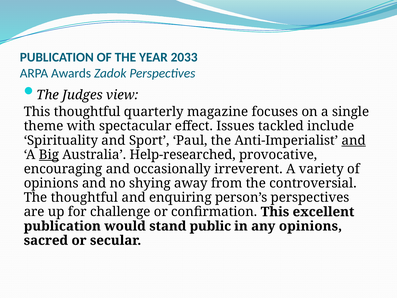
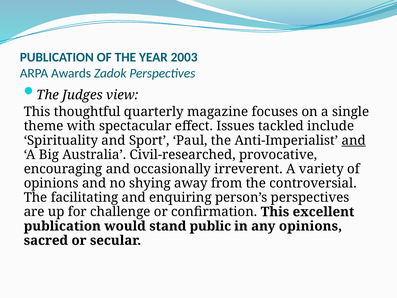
2033: 2033 -> 2003 (184, 57)
Big underline: present -> none (49, 155)
Help-researched: Help-researched -> Civil-researched (183, 155)
The thoughtful: thoughtful -> facilitating (84, 197)
